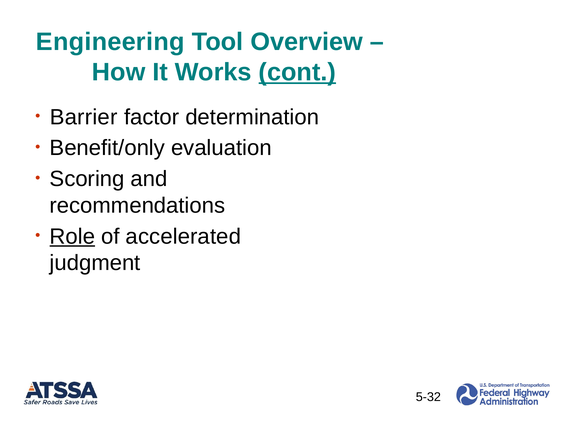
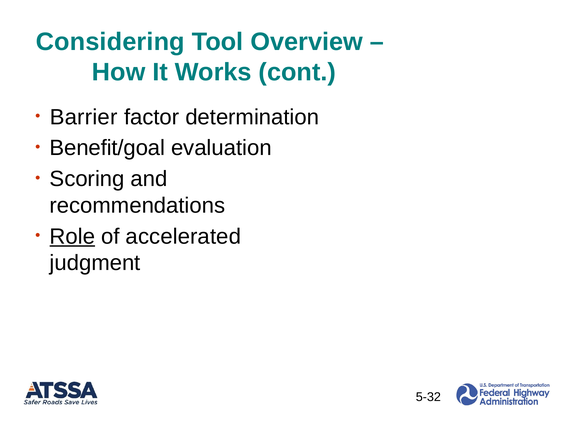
Engineering: Engineering -> Considering (110, 42)
cont underline: present -> none (297, 72)
Benefit/only: Benefit/only -> Benefit/goal (107, 148)
